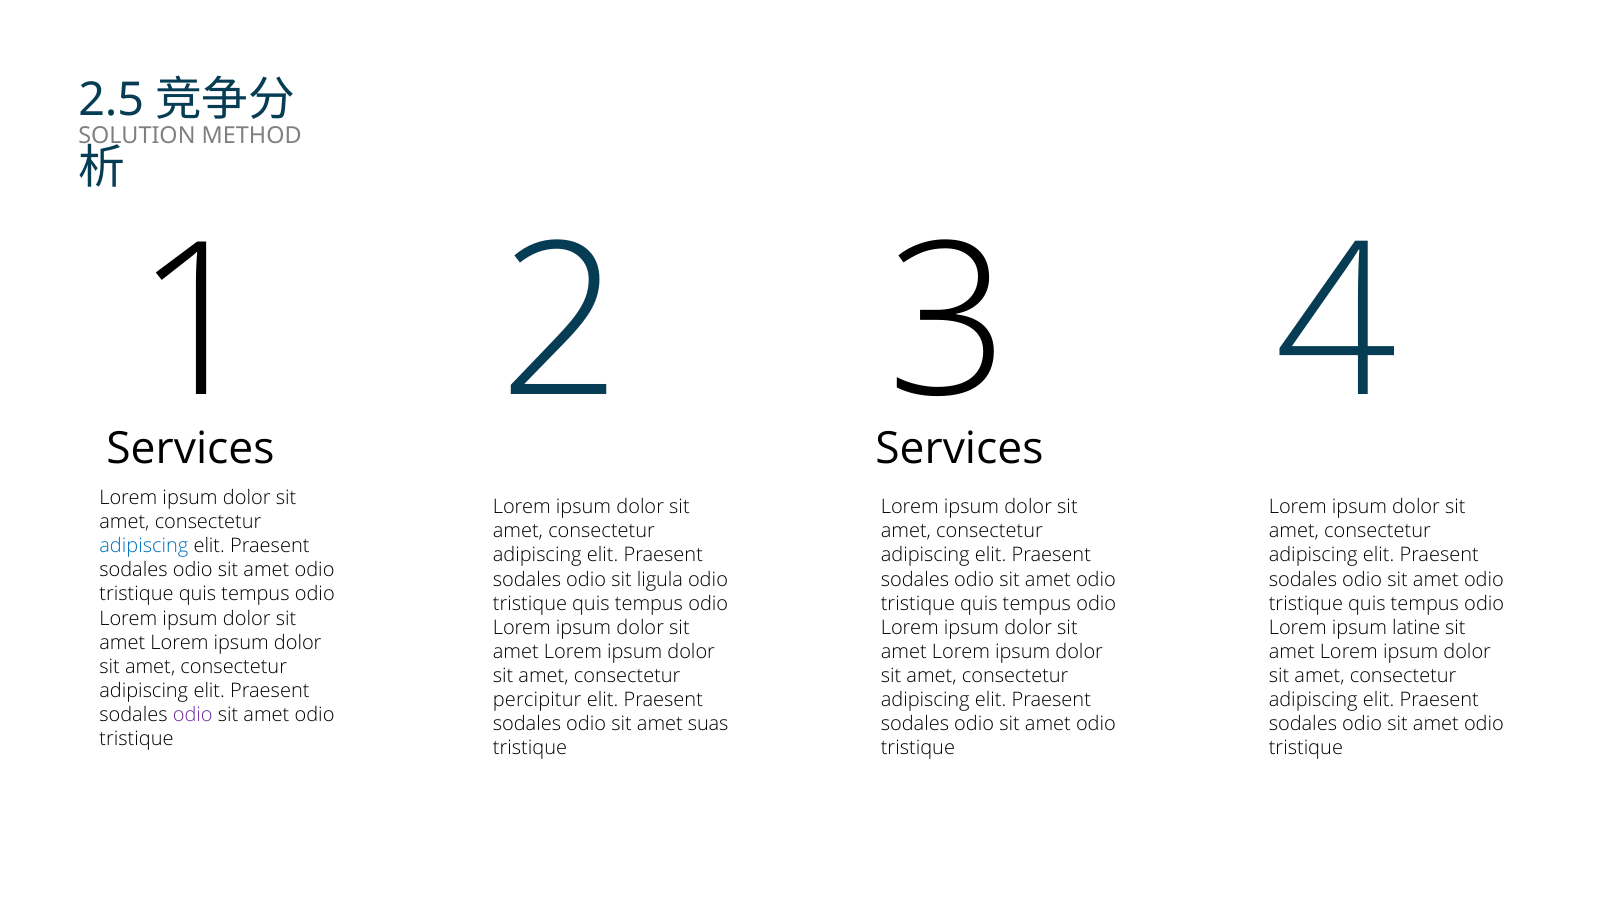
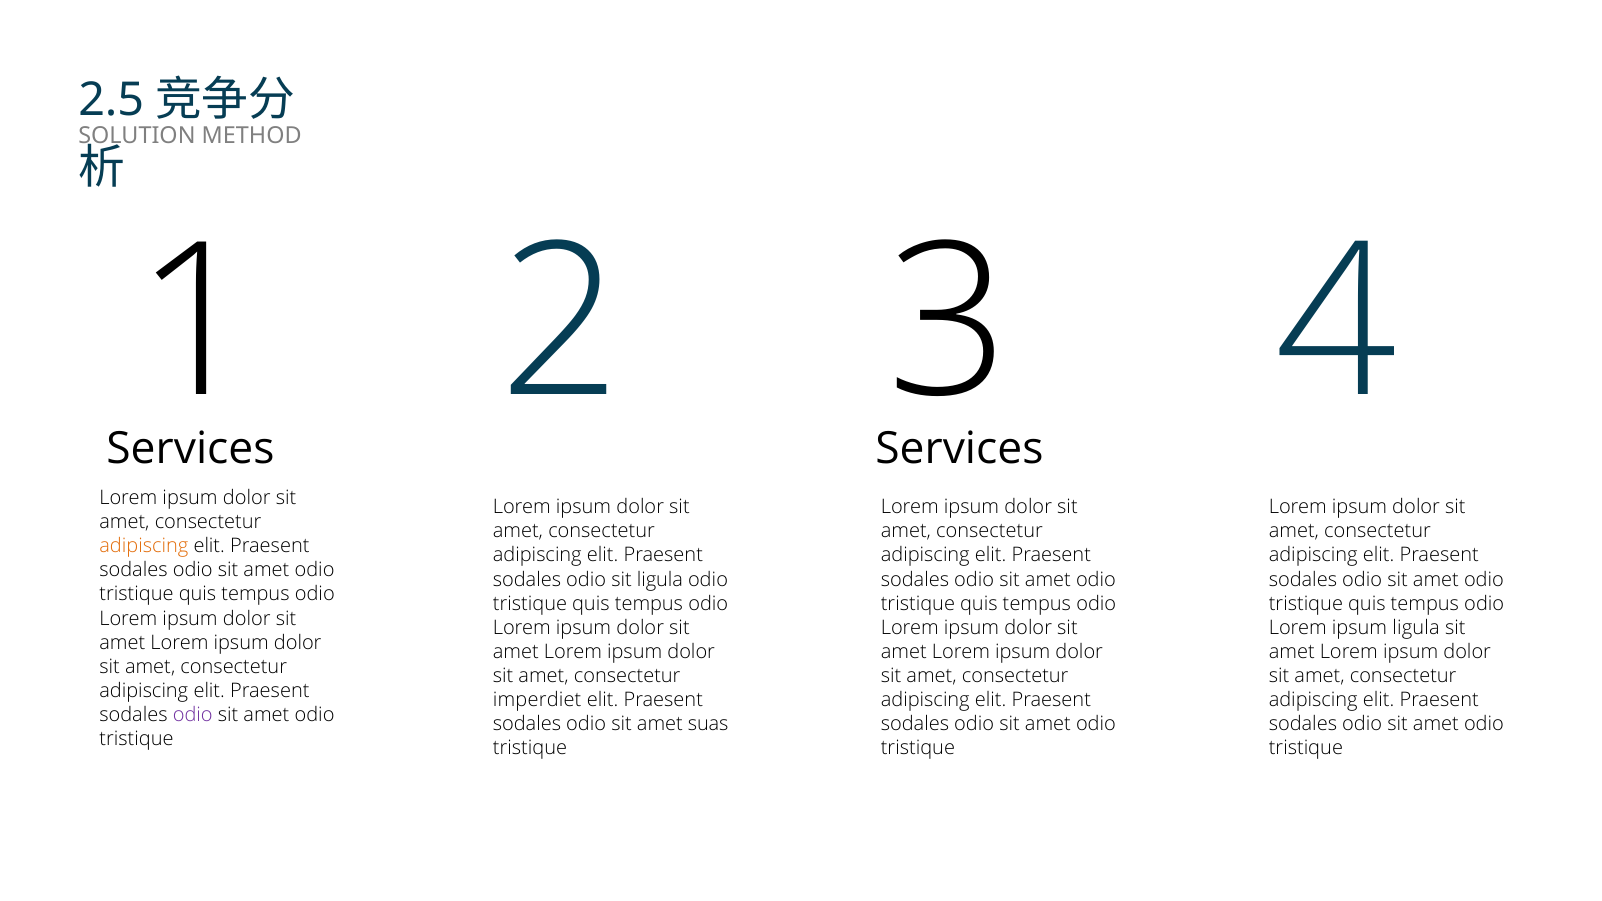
adipiscing colour: blue -> orange (144, 546)
ipsum latine: latine -> ligula (1416, 628)
percipitur: percipitur -> imperdiet (537, 700)
